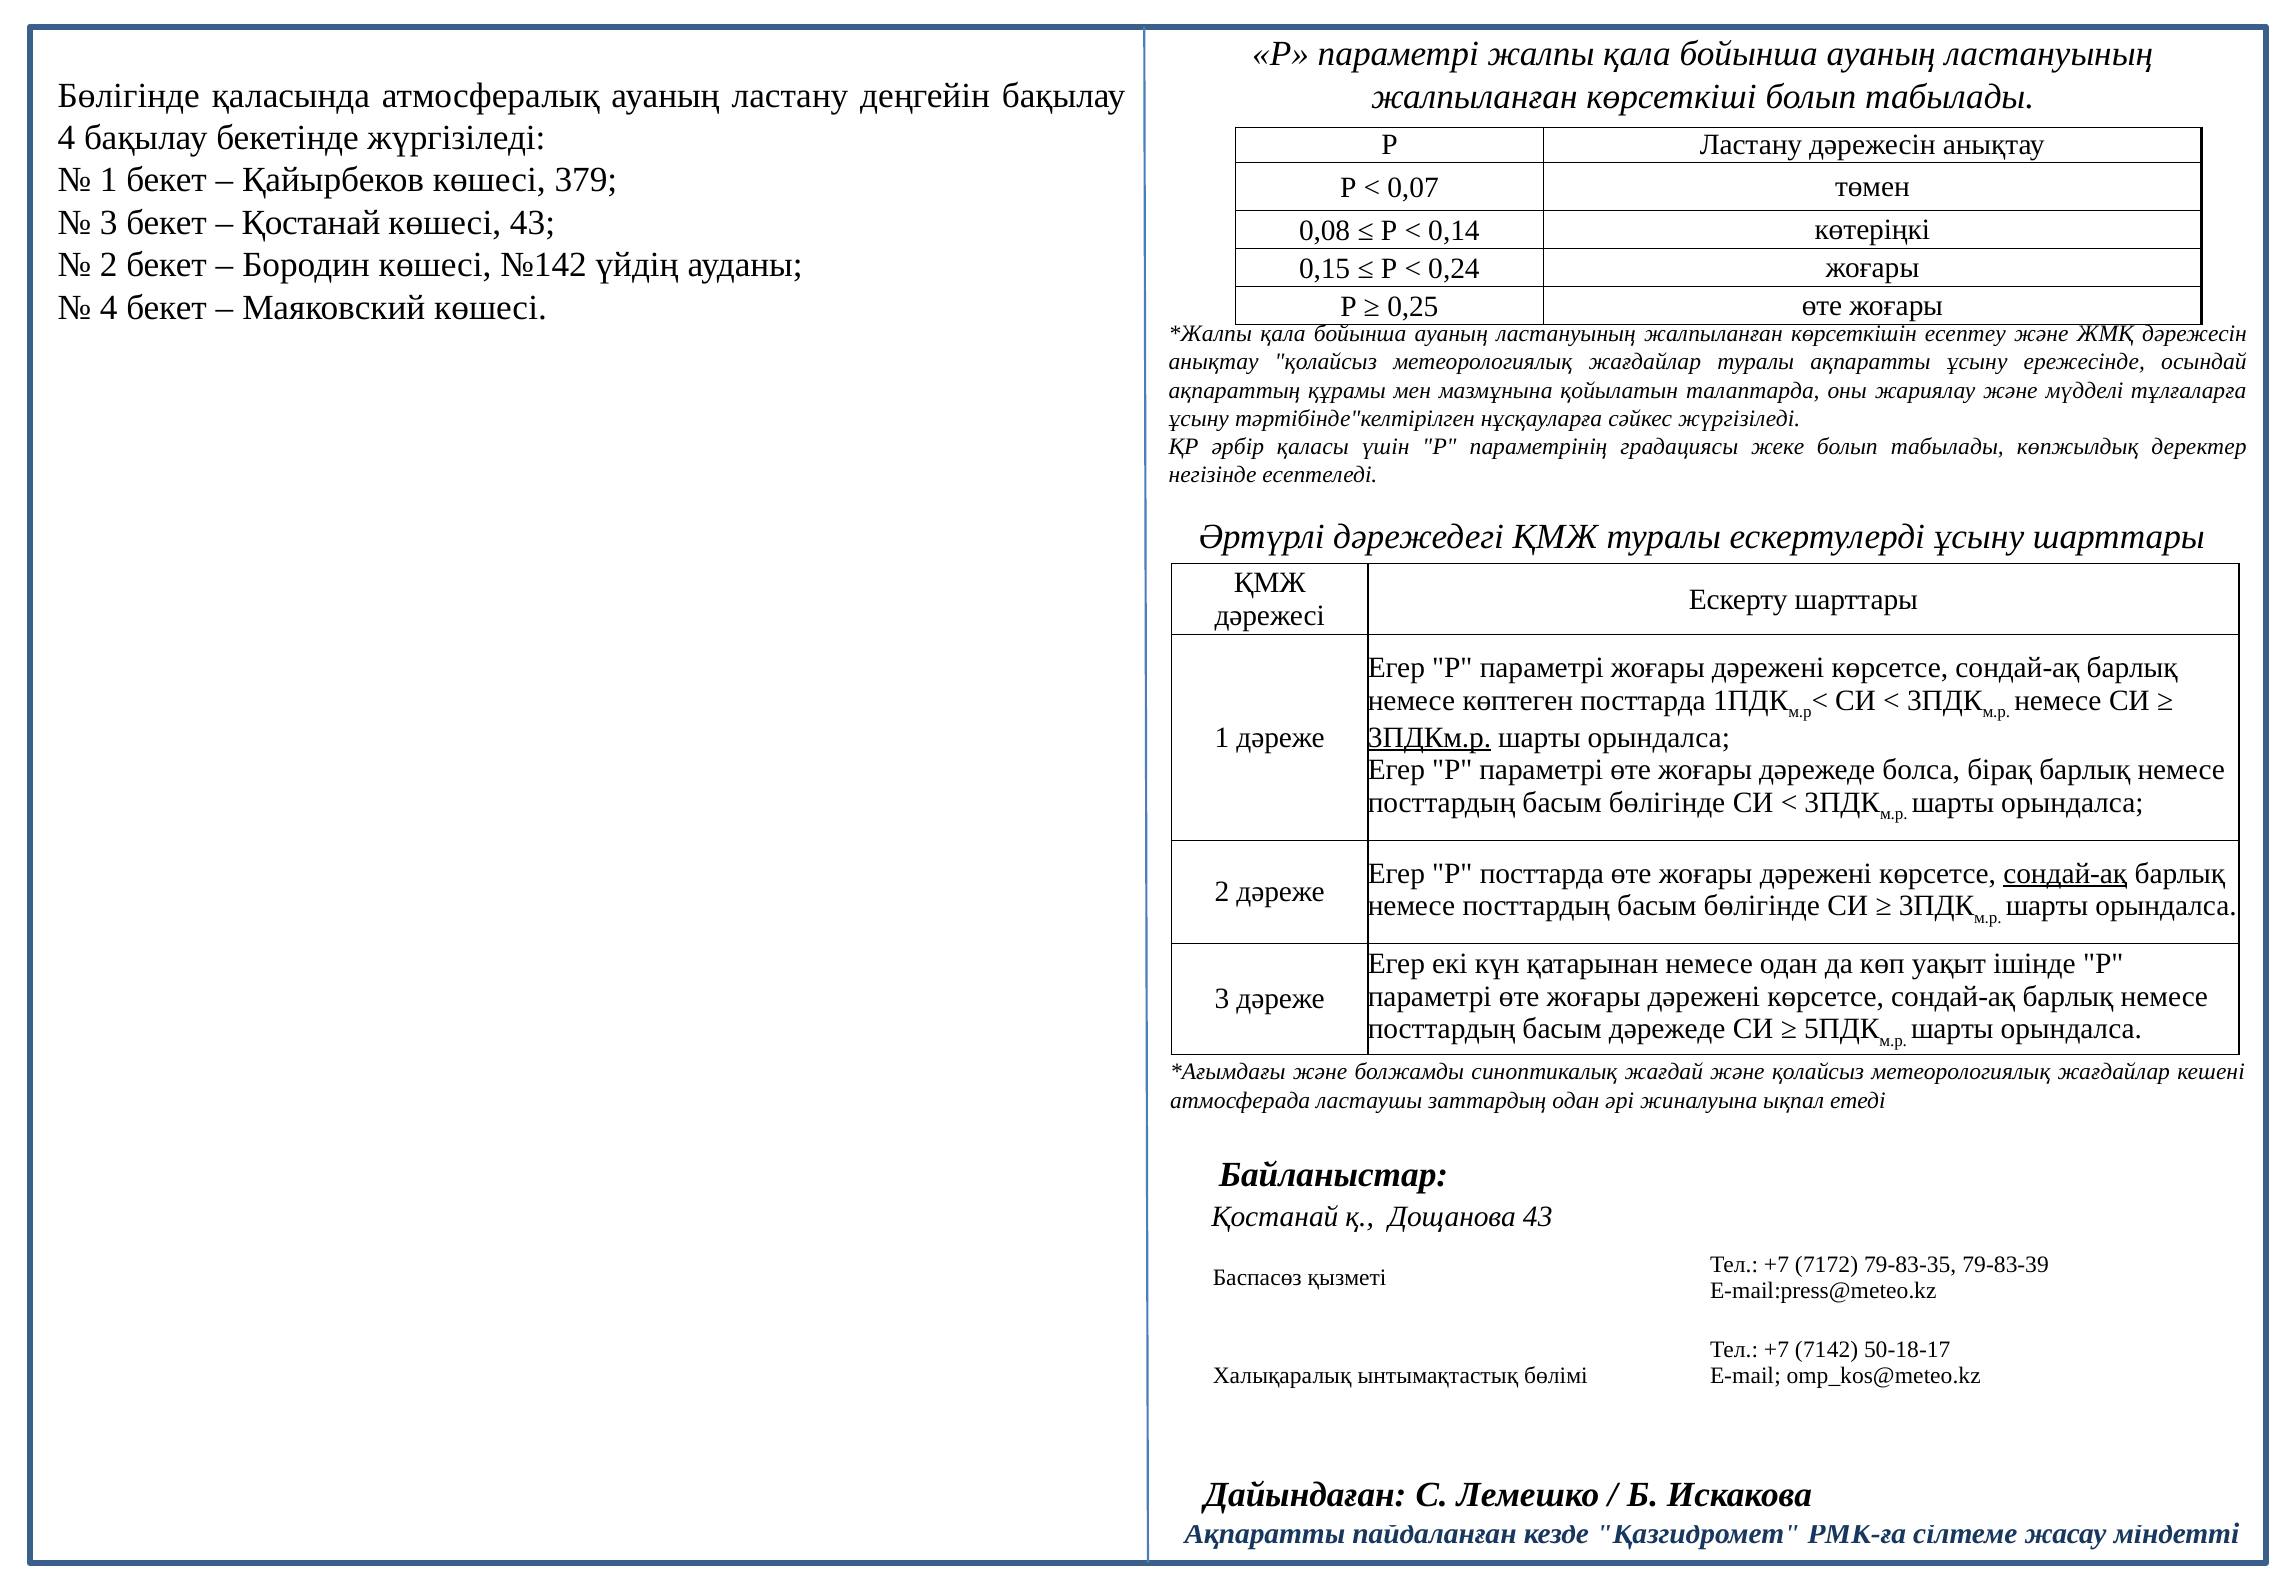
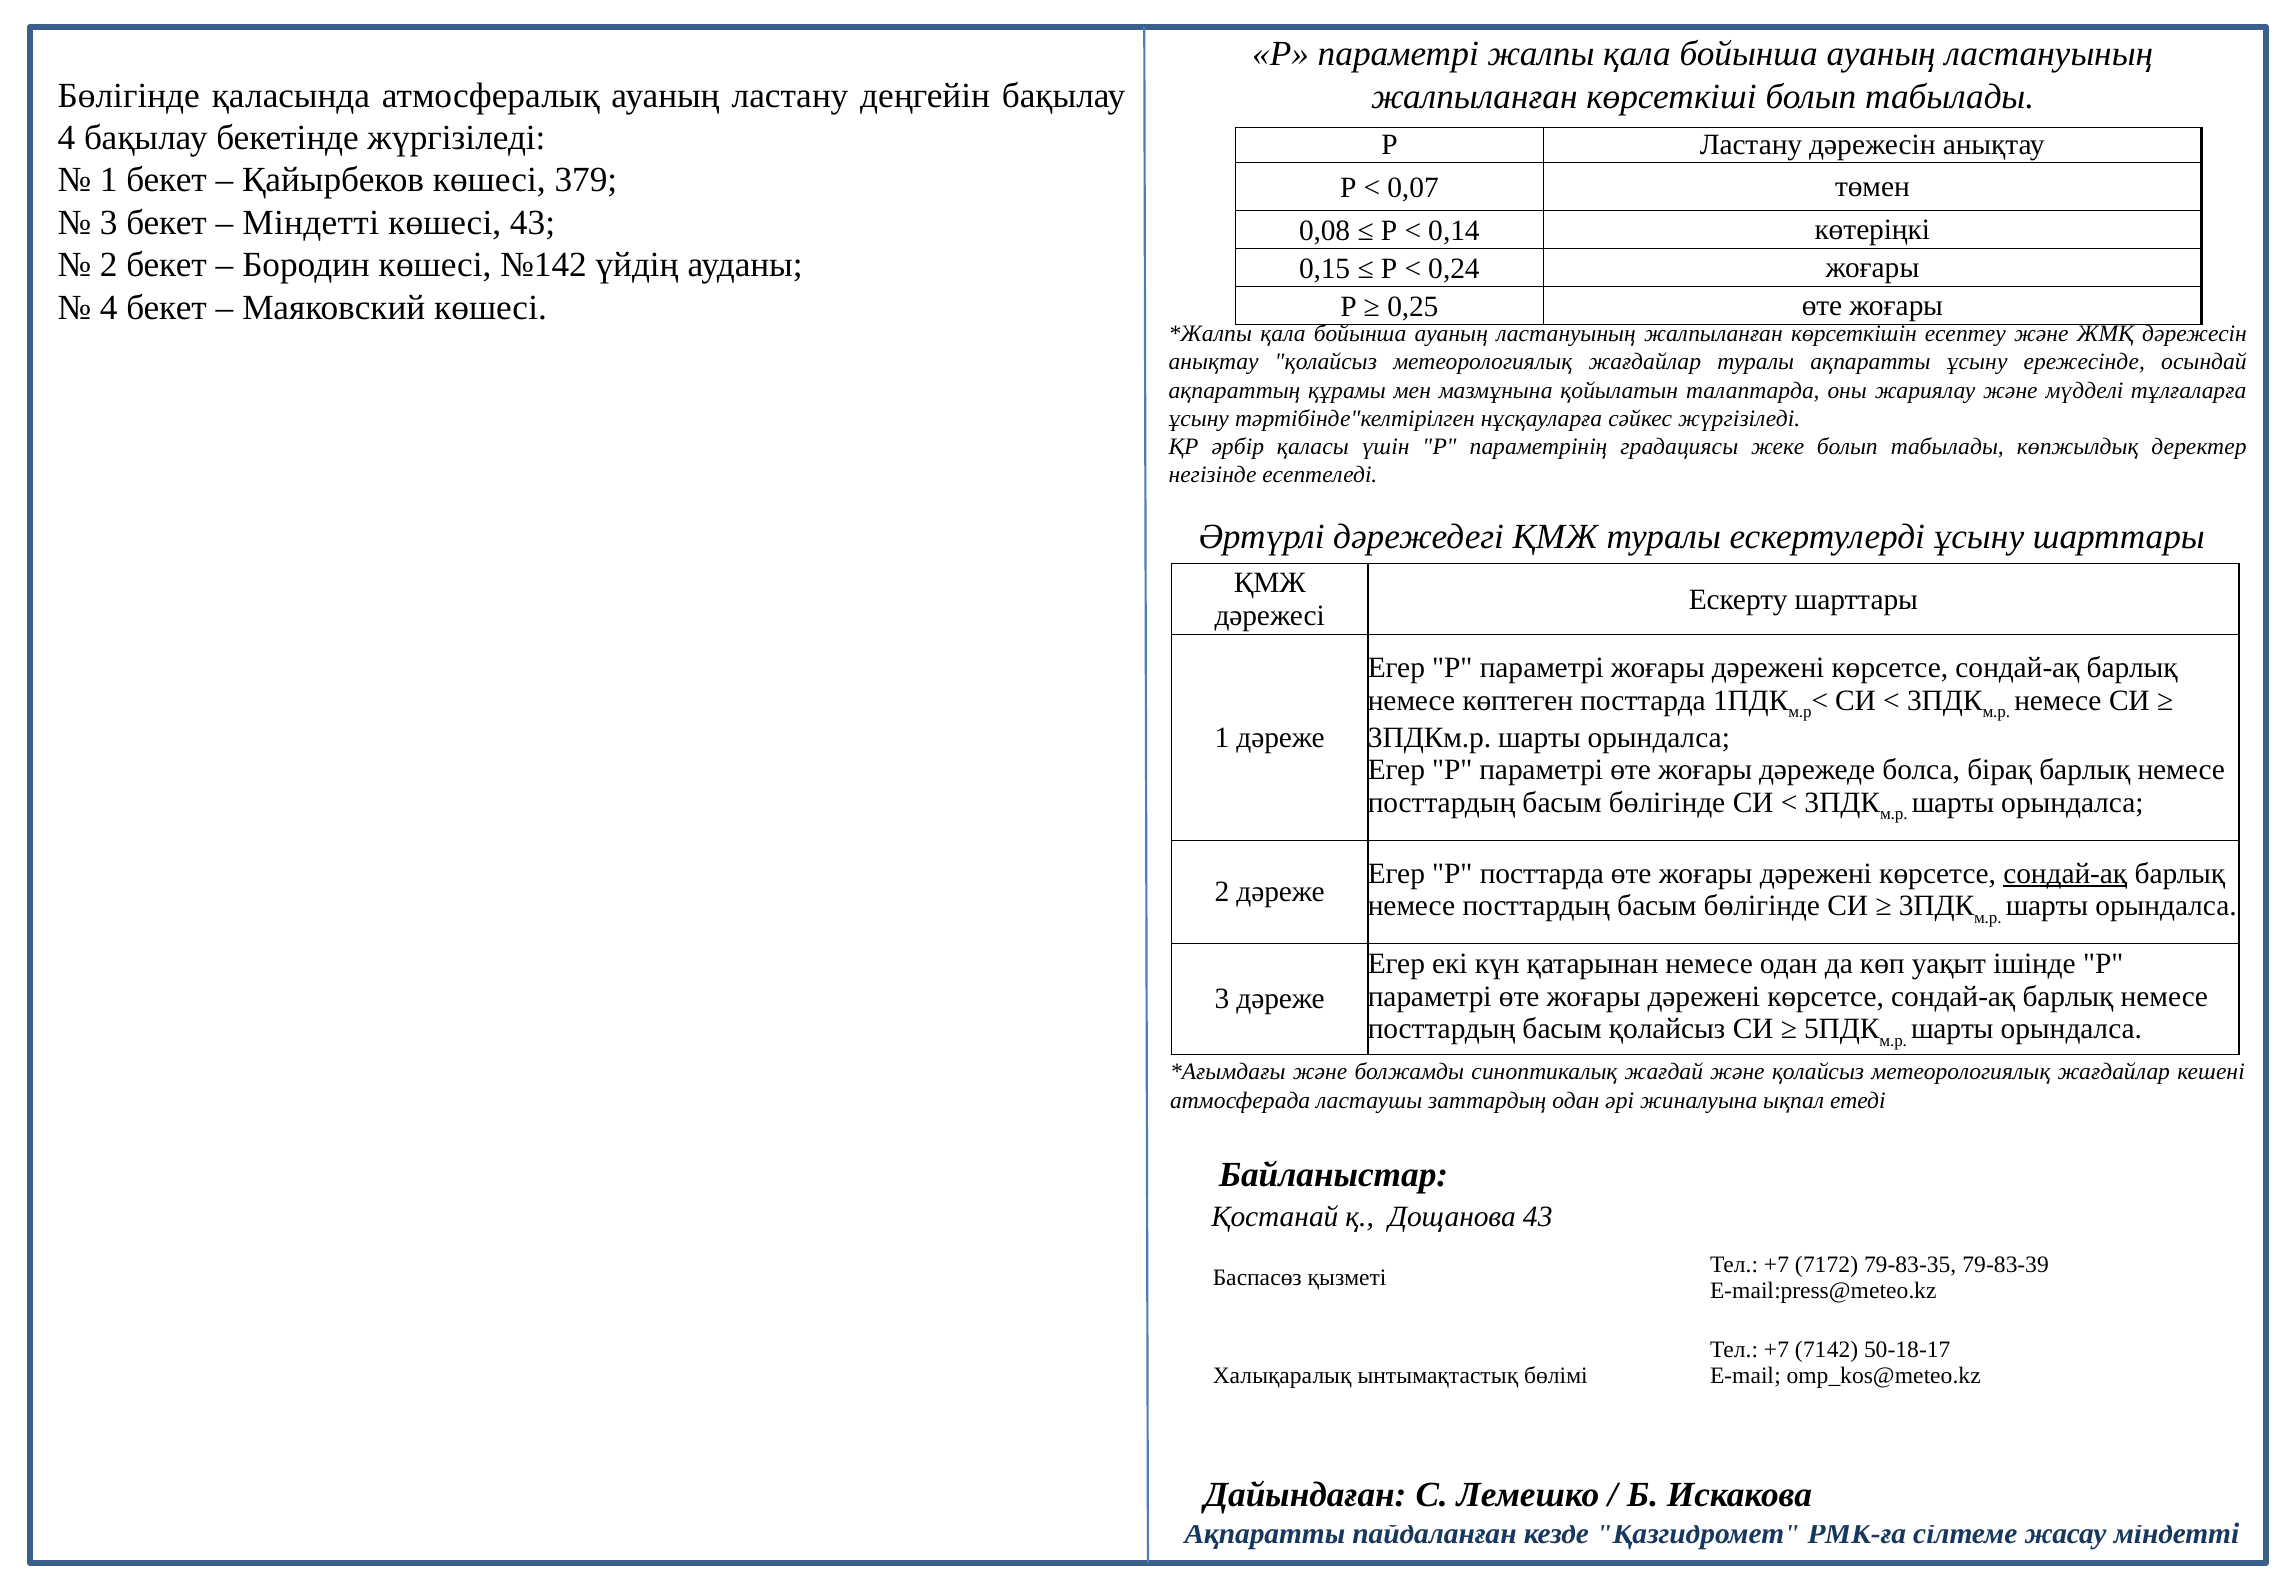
Қостанай: Қостанай -> Міндетті (311, 223)
3ПДКм.р underline: present -> none (1430, 737)
басым дәрежеде: дәрежеде -> қолайсыз (1667, 1029)
